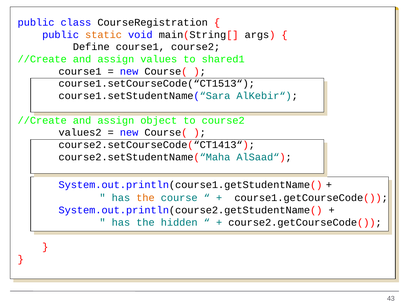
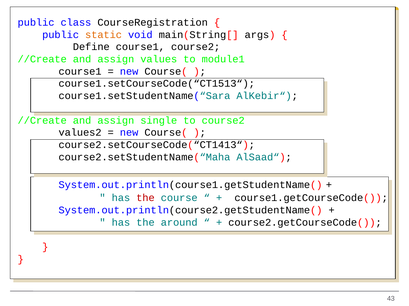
shared1: shared1 -> module1 (223, 59)
object: object -> single (159, 121)
the colour: orange -> red (145, 198)
hidden: hidden -> around (179, 223)
